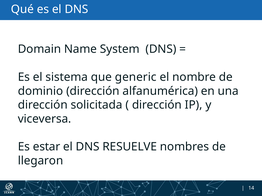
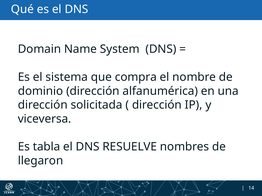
generic: generic -> compra (136, 77)
estar: estar -> tabla (47, 147)
